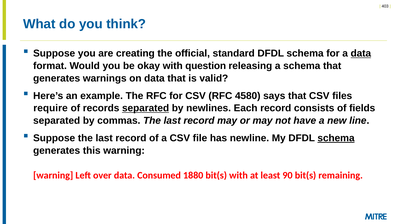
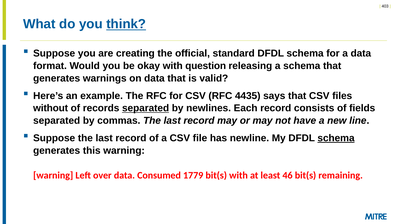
think underline: none -> present (126, 24)
data underline: present -> none (361, 53)
4580: 4580 -> 4435 (248, 96)
require: require -> without (51, 108)
1880: 1880 -> 1779 (193, 175)
90: 90 -> 46 (288, 175)
